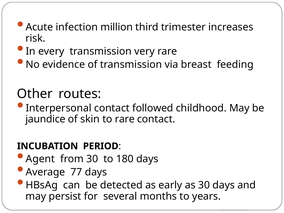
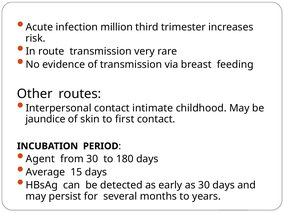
every: every -> route (51, 51)
followed: followed -> intimate (153, 108)
to rare: rare -> first (125, 119)
77: 77 -> 15 (76, 172)
